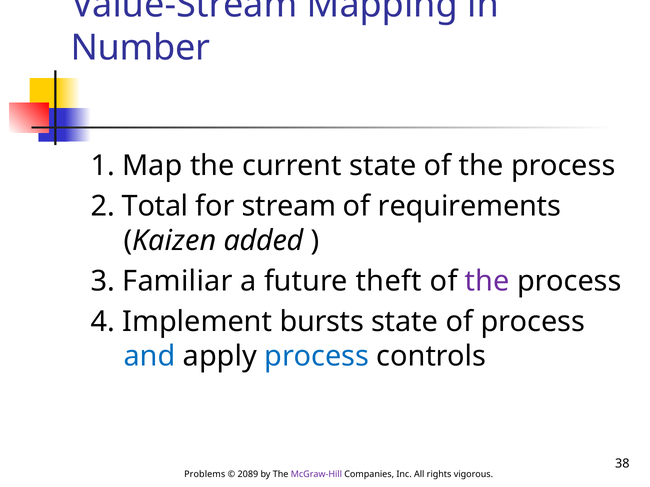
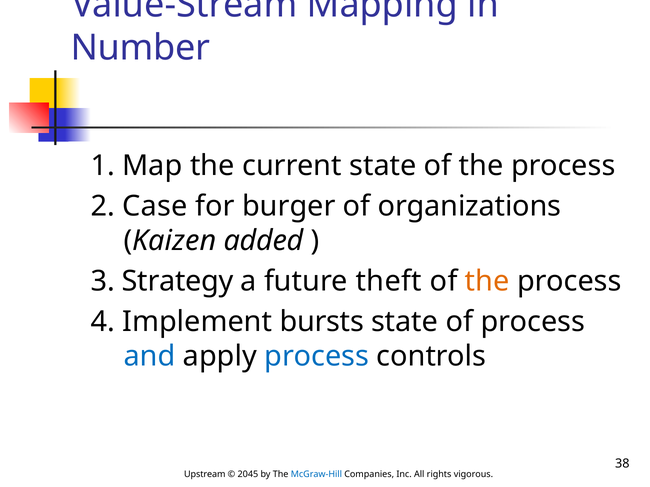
Total: Total -> Case (155, 207)
stream: stream -> burger (289, 207)
requirements: requirements -> organizations (469, 207)
Familiar: Familiar -> Strategy (178, 282)
the colour: purple -> orange (487, 282)
Problems: Problems -> Upstream (205, 475)
2089: 2089 -> 2045 (248, 475)
McGraw-Hill colour: purple -> blue (316, 475)
